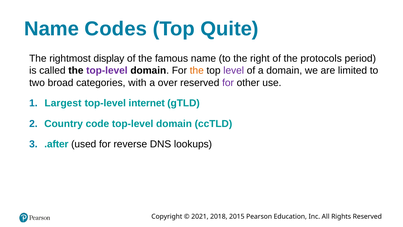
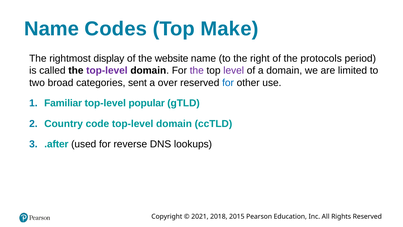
Quite: Quite -> Make (229, 29)
famous: famous -> website (172, 58)
the colour: orange -> purple (197, 71)
with: with -> sent (137, 83)
for colour: purple -> blue (228, 83)
Largest: Largest -> Familiar (63, 103)
internet: internet -> popular (147, 103)
